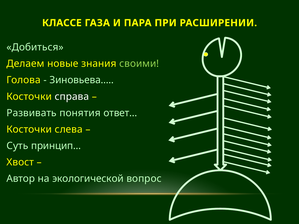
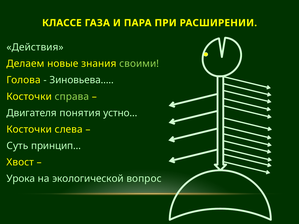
Добиться: Добиться -> Действия (35, 47)
справа colour: white -> light green (72, 97)
Развивать: Развивать -> Двигателя (32, 113)
ответ…: ответ… -> устно… (120, 113)
Автор: Автор -> Урока (21, 179)
